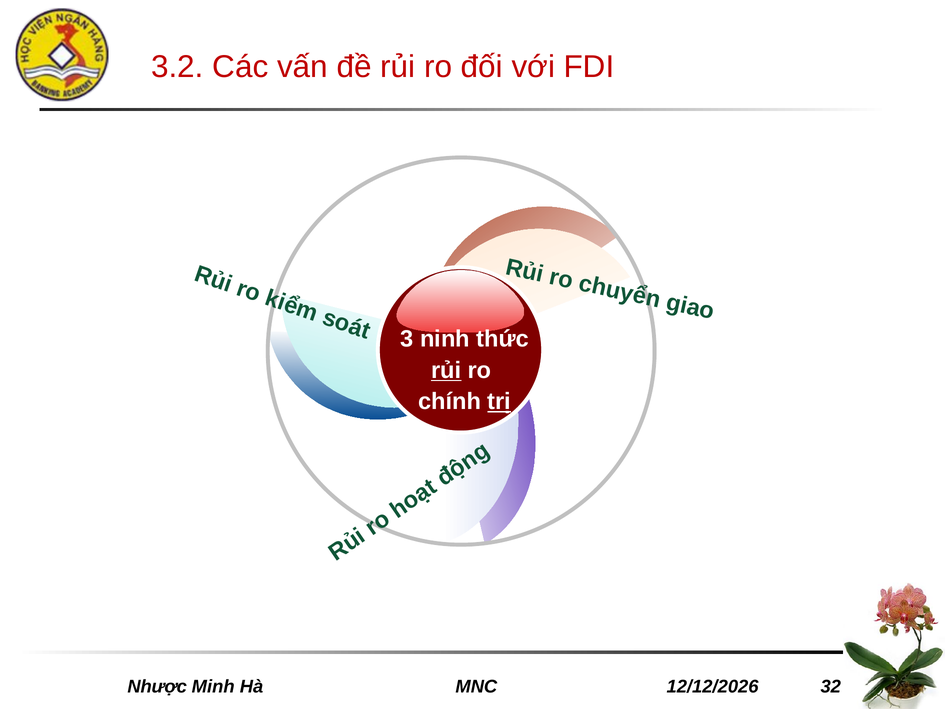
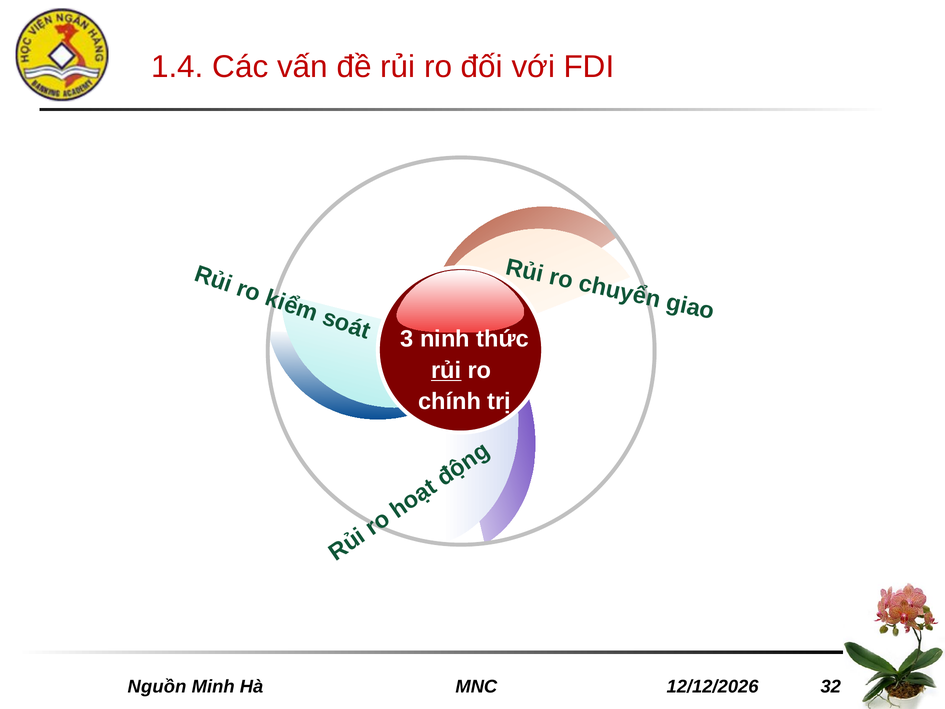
3.2: 3.2 -> 1.4 (177, 67)
trị underline: present -> none (499, 401)
Nhược: Nhược -> Nguồn (157, 686)
